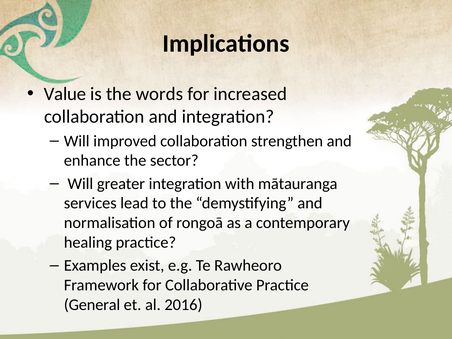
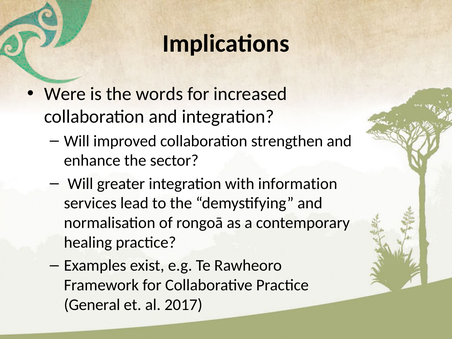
Value: Value -> Were (65, 94)
mātauranga: mātauranga -> information (298, 184)
2016: 2016 -> 2017 (183, 305)
